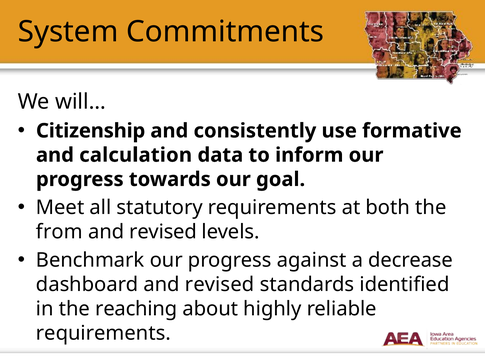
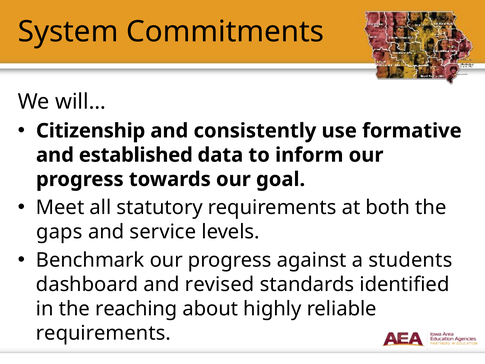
calculation: calculation -> established (136, 155)
from: from -> gaps (59, 232)
revised: revised -> service (163, 232)
decrease: decrease -> students (410, 260)
